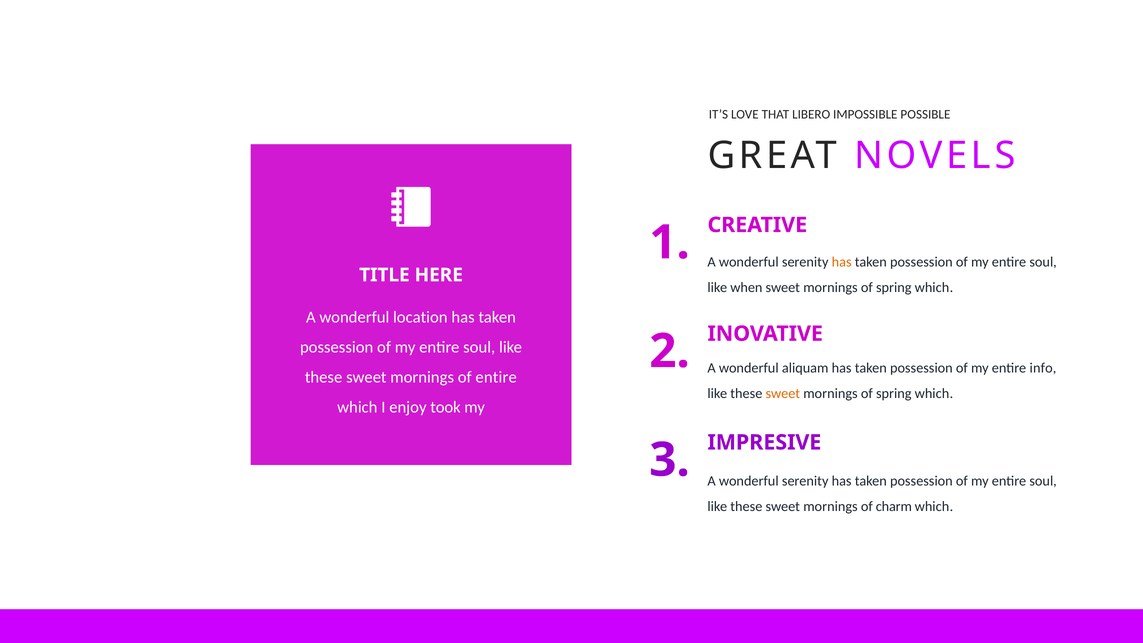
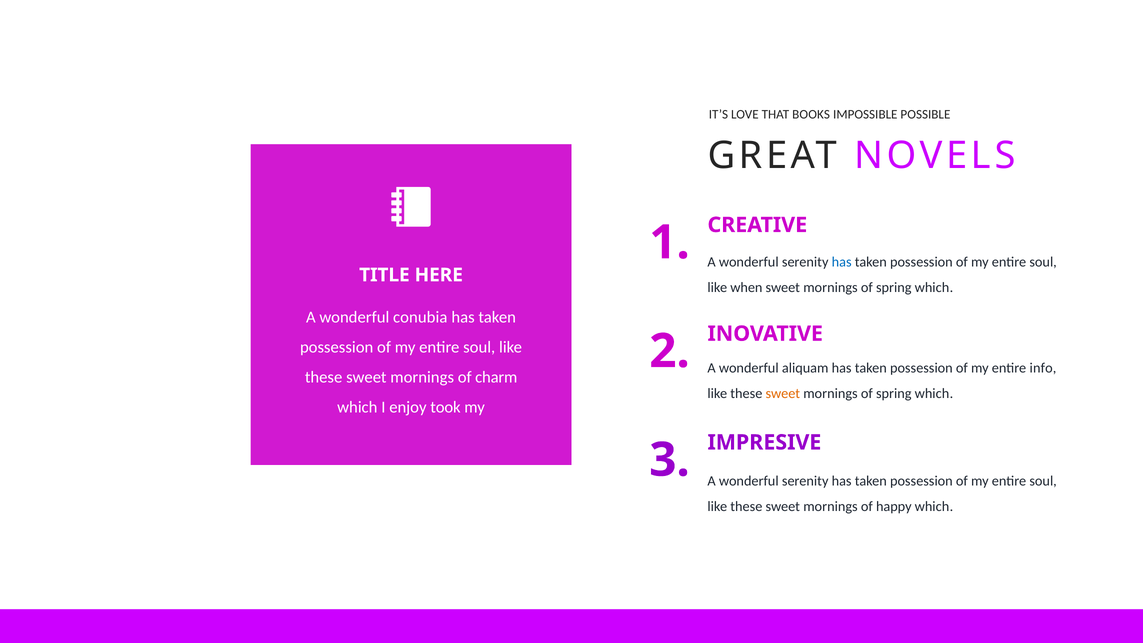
LIBERO: LIBERO -> BOOKS (811, 114)
has colour: orange -> blue (842, 262)
location: location -> conubia (420, 317)
of entire: entire -> charm (496, 377)
charm: charm -> happy (894, 507)
